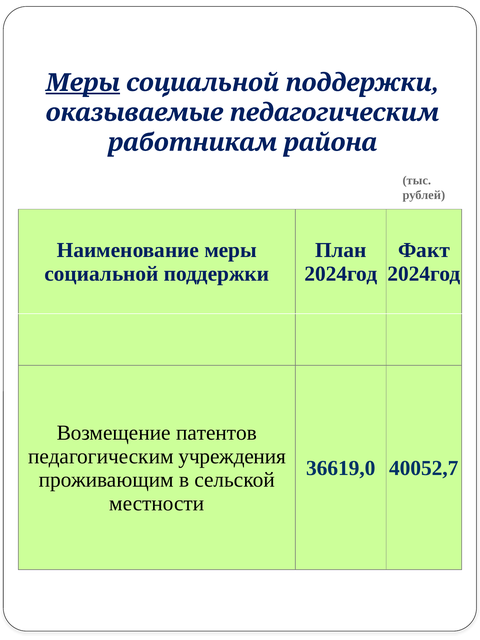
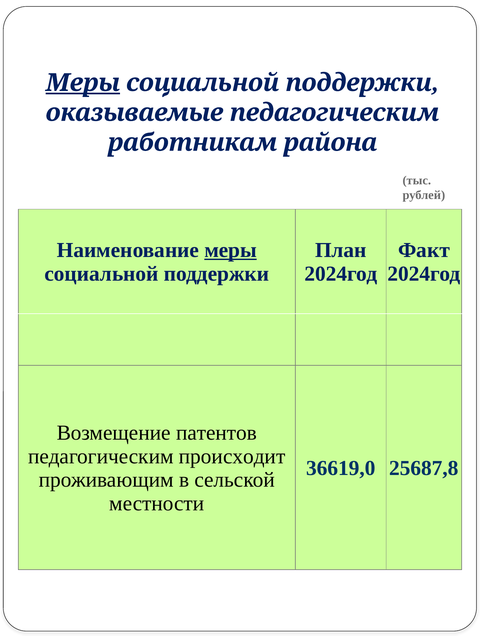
меры underline: none -> present (231, 250)
учреждения: учреждения -> происходит (232, 456)
40052,7: 40052,7 -> 25687,8 (424, 468)
